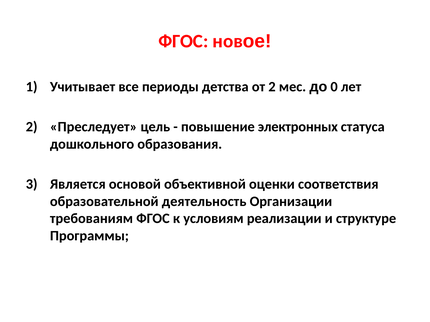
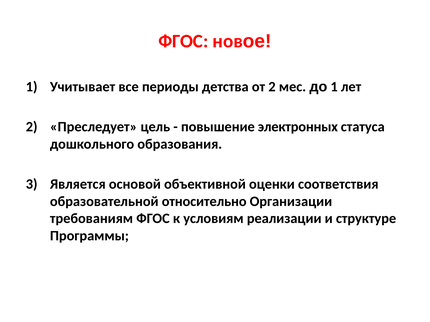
до 0: 0 -> 1 (334, 87)
деятельность: деятельность -> относительно (204, 202)
